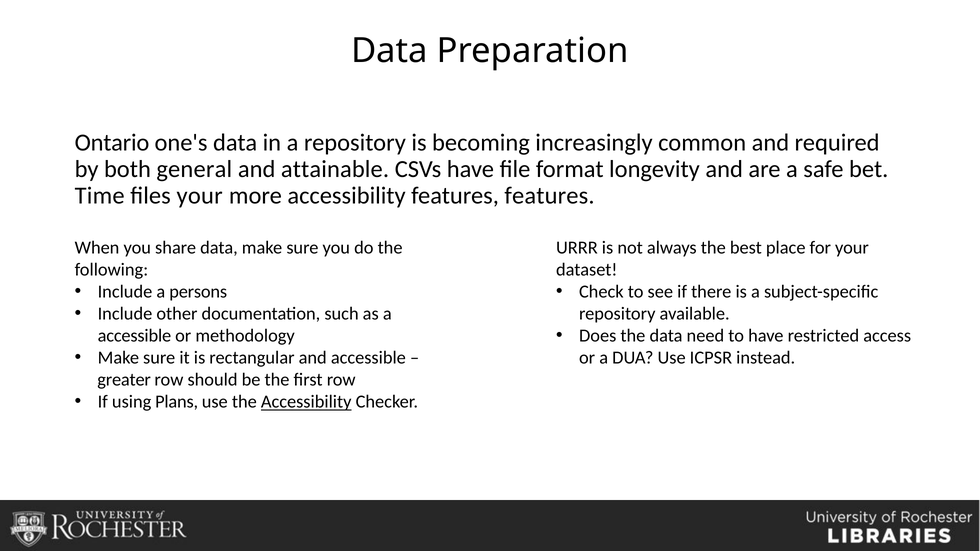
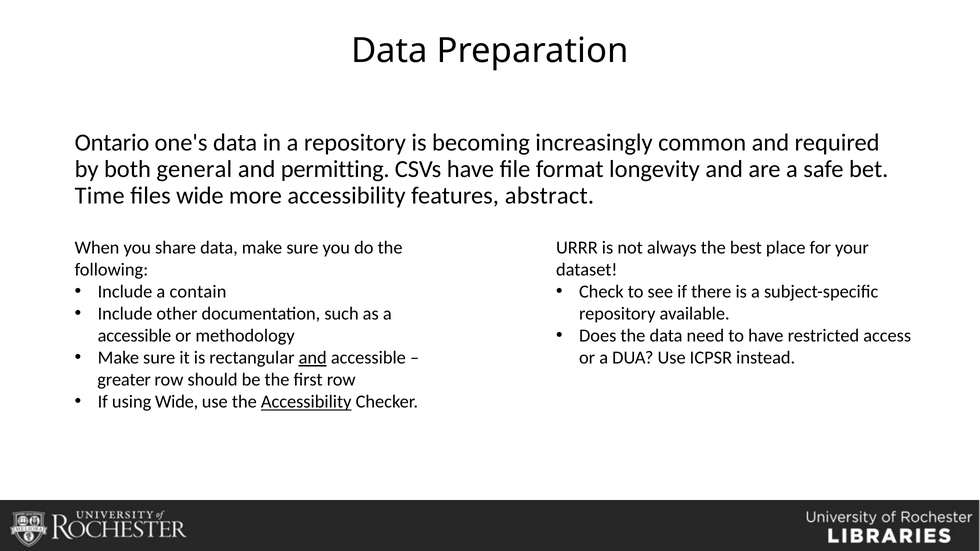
attainable: attainable -> permitting (335, 169)
files your: your -> wide (200, 196)
features features: features -> abstract (549, 196)
persons: persons -> contain (198, 292)
and underline: none -> present (313, 358)
using Plans: Plans -> Wide (177, 402)
